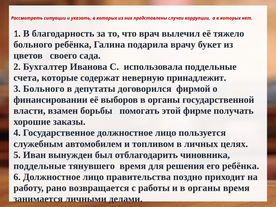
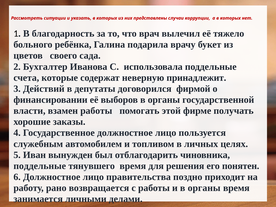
3 Больного: Больного -> Действий (44, 89)
взамен борьбы: борьбы -> работы (96, 111)
его ребёнка: ребёнка -> понятен (241, 166)
